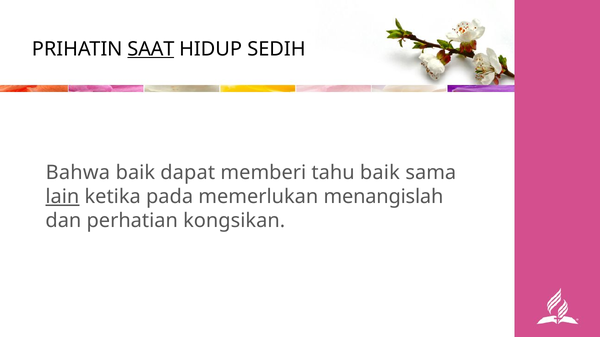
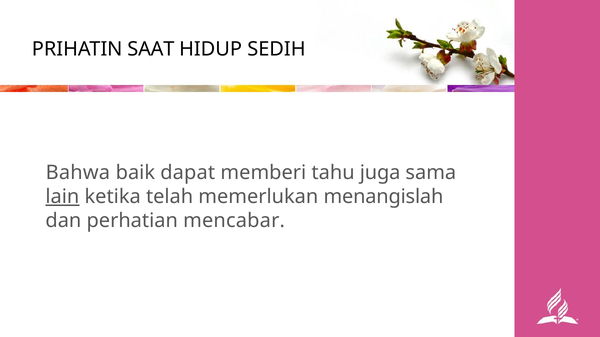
SAAT underline: present -> none (151, 49)
tahu baik: baik -> juga (380, 173)
pada: pada -> telah (170, 197)
kongsikan: kongsikan -> mencabar (234, 221)
